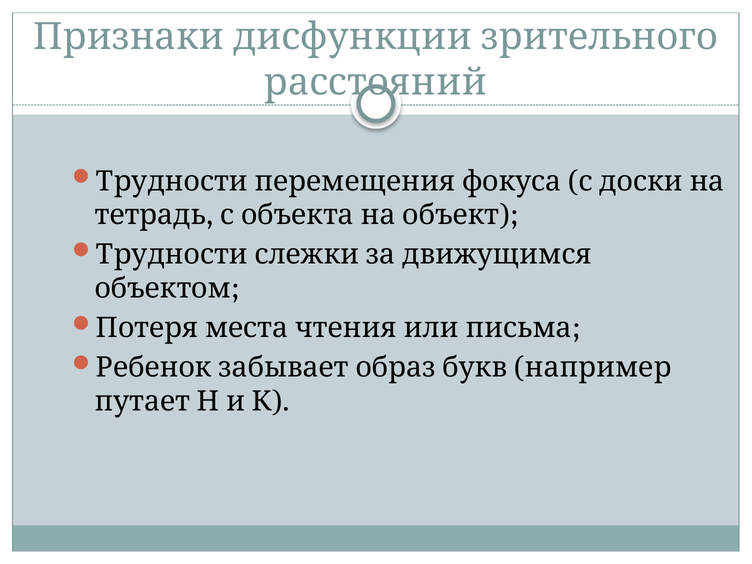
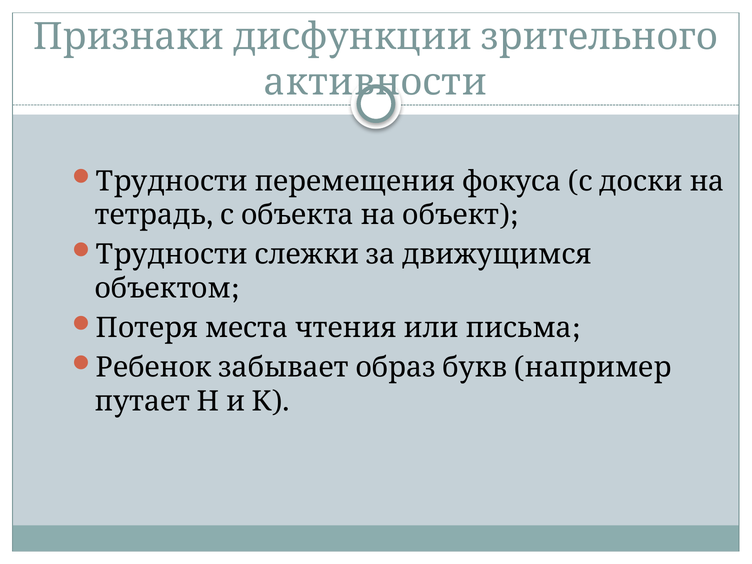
расстояний: расстояний -> активности (376, 82)
